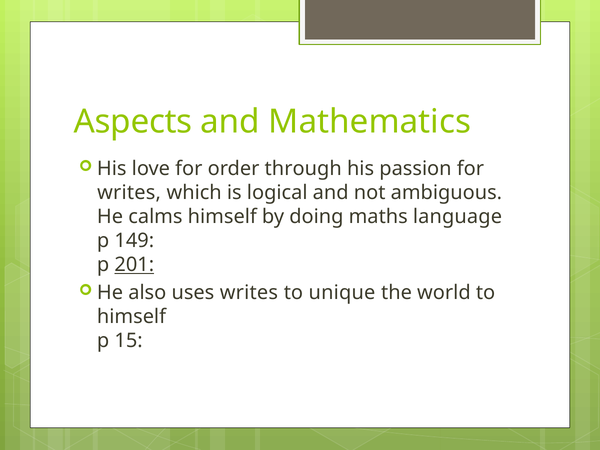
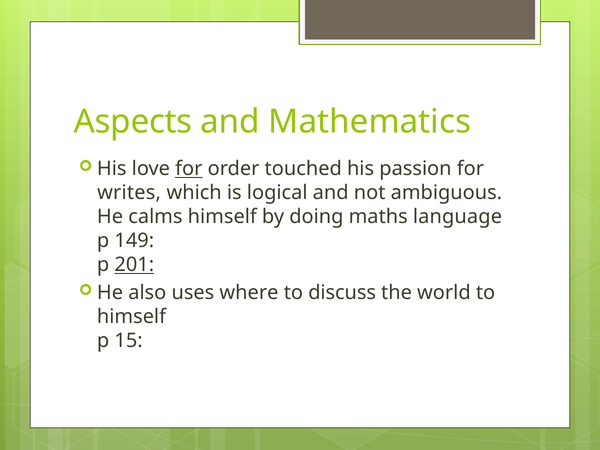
for underline: none -> present (189, 169)
through: through -> touched (303, 169)
uses writes: writes -> where (249, 293)
unique: unique -> discuss (342, 293)
